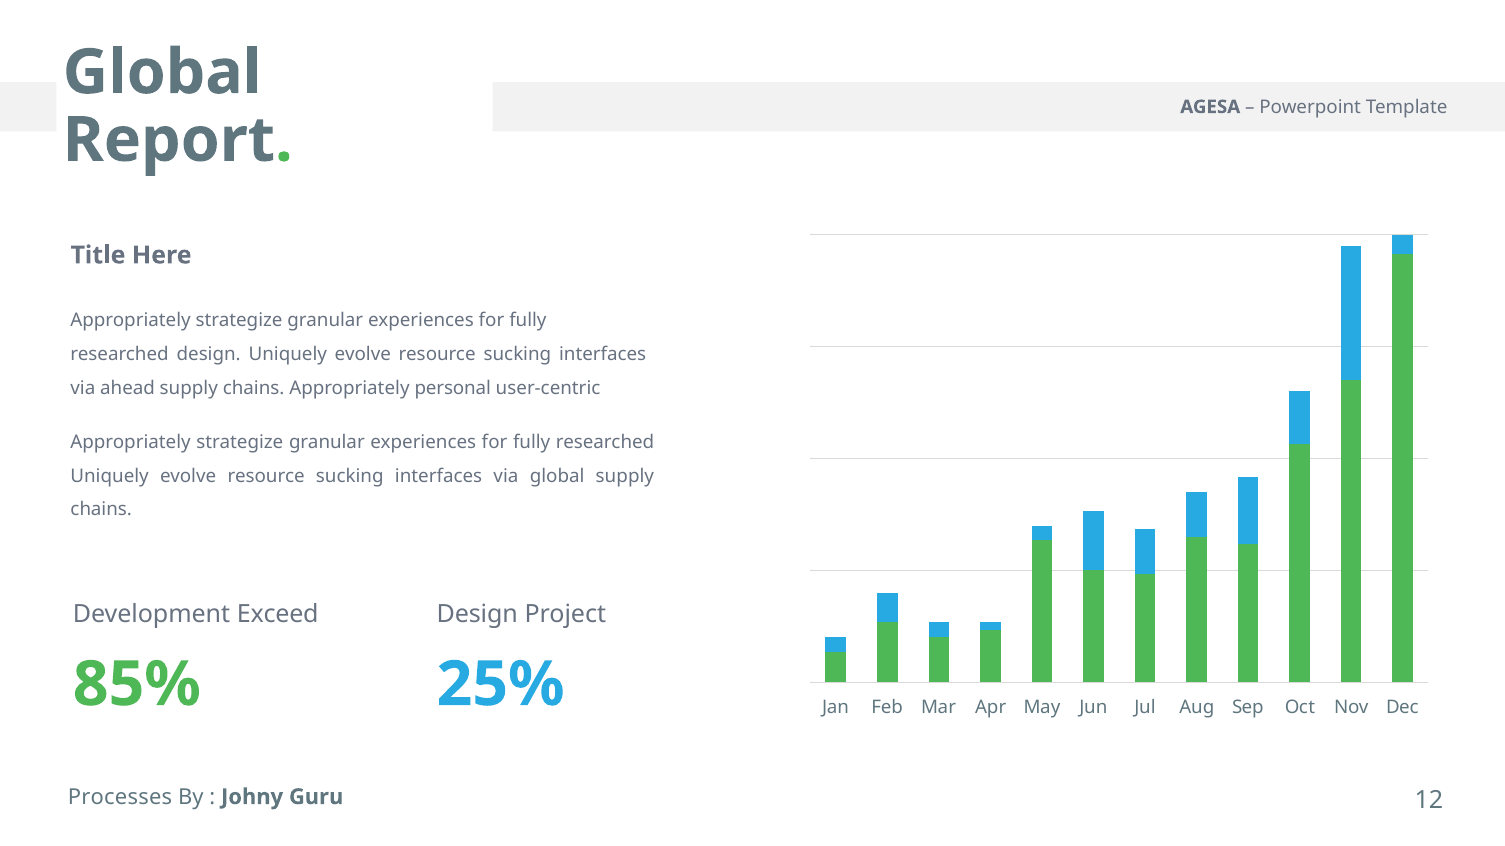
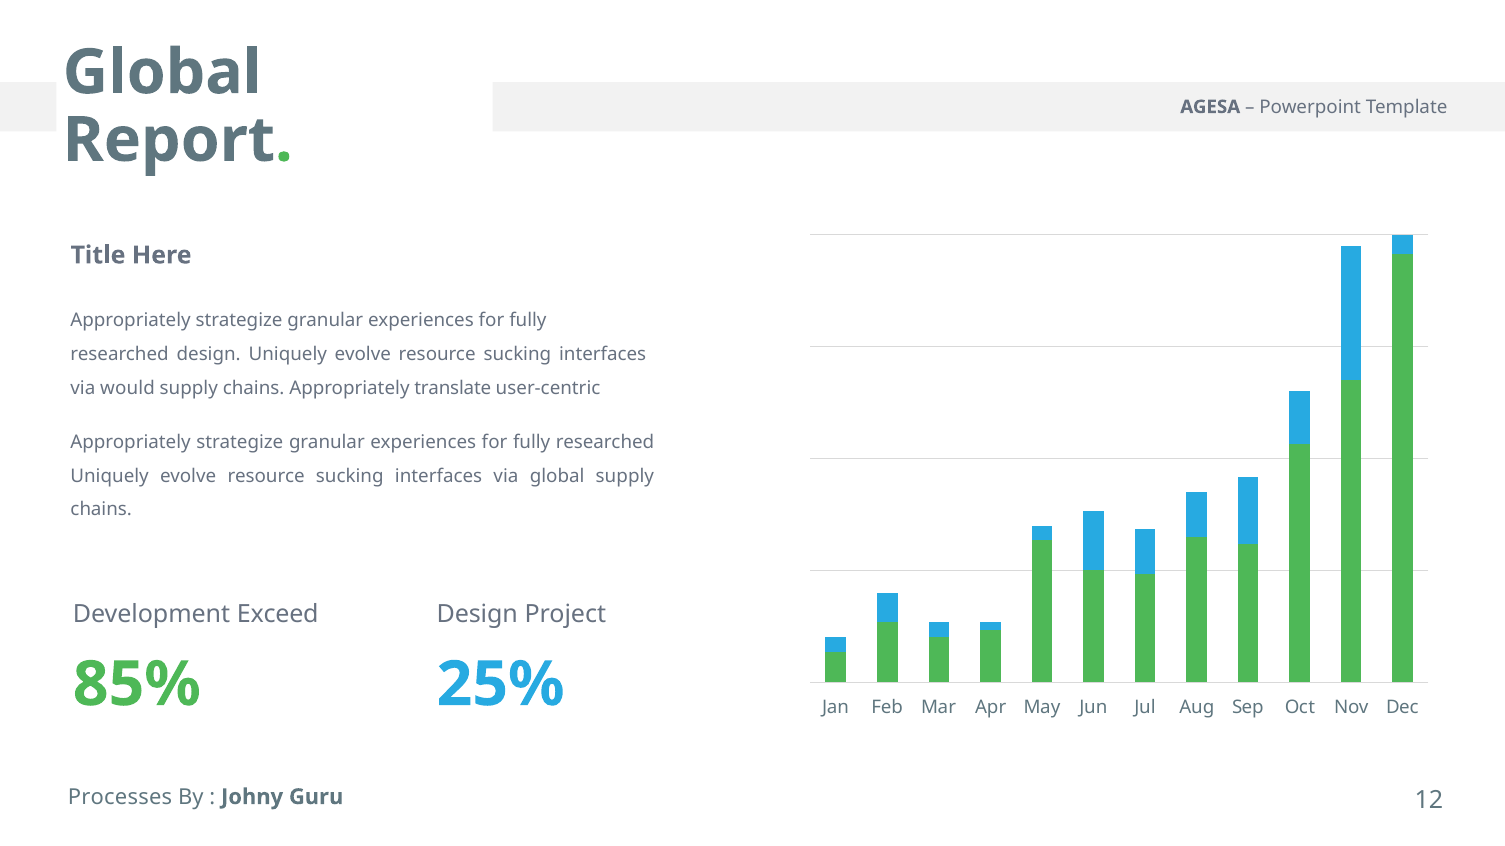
ahead: ahead -> would (128, 388)
personal: personal -> translate (453, 388)
